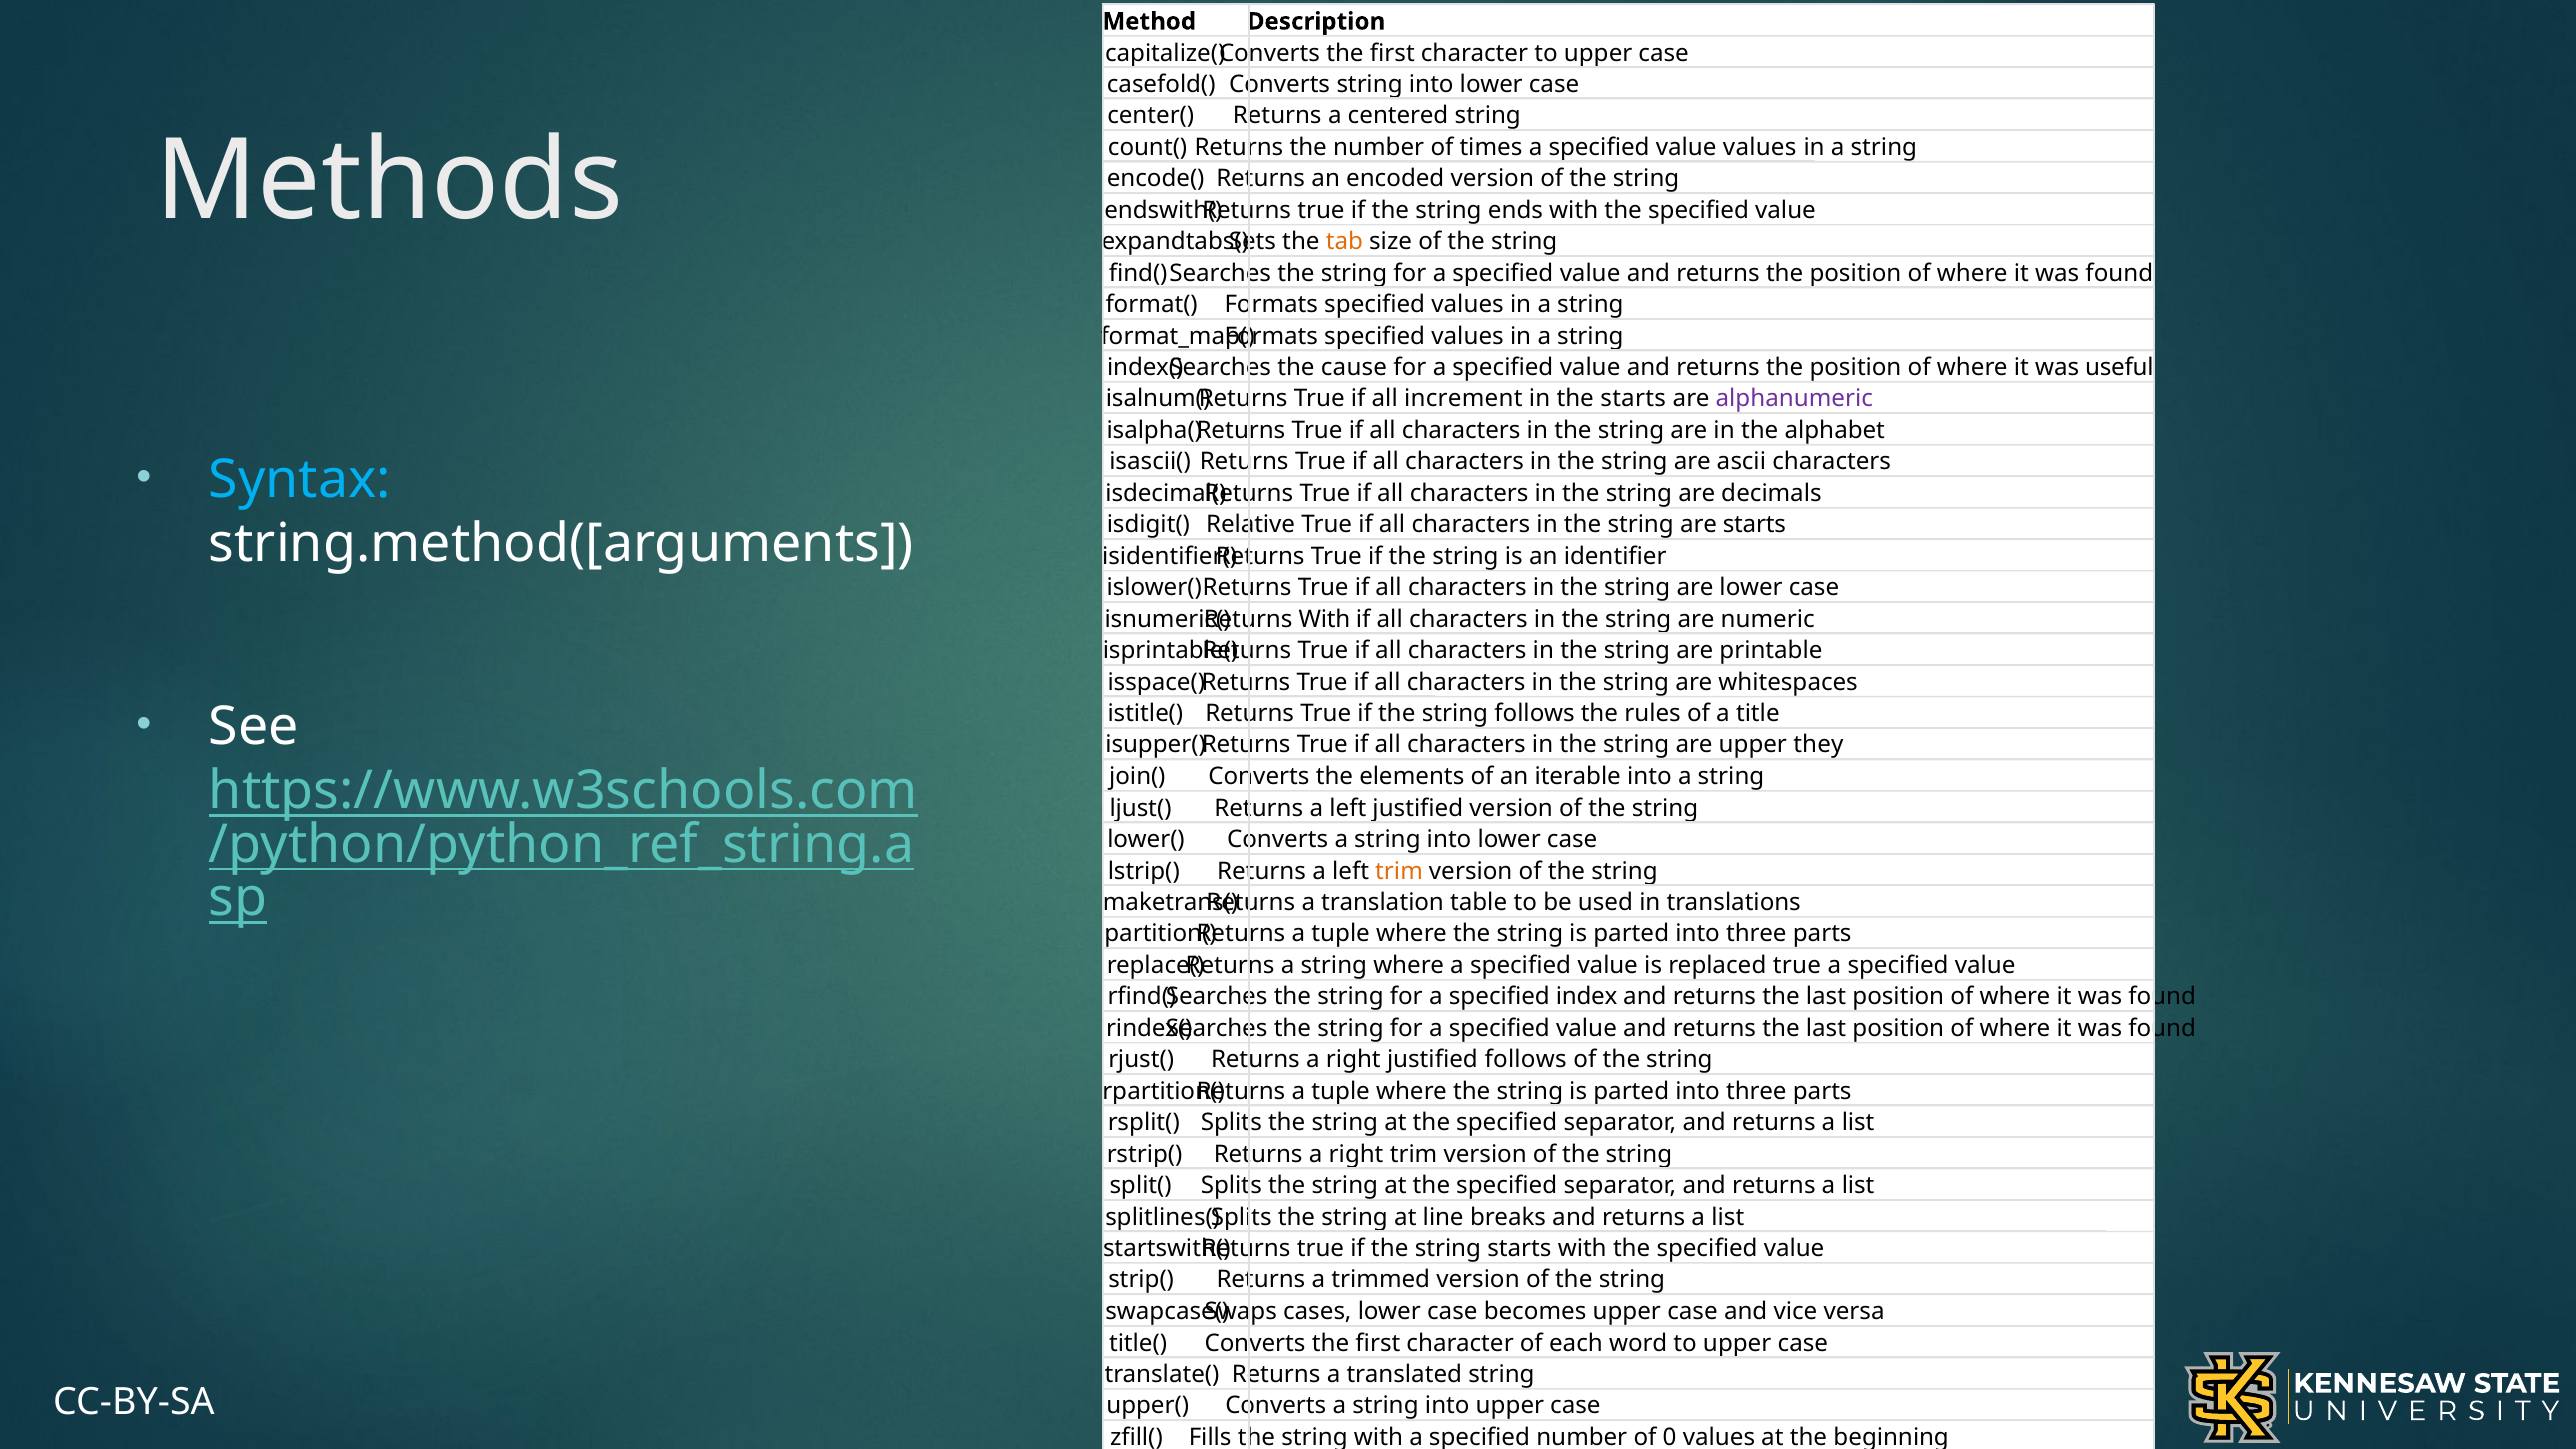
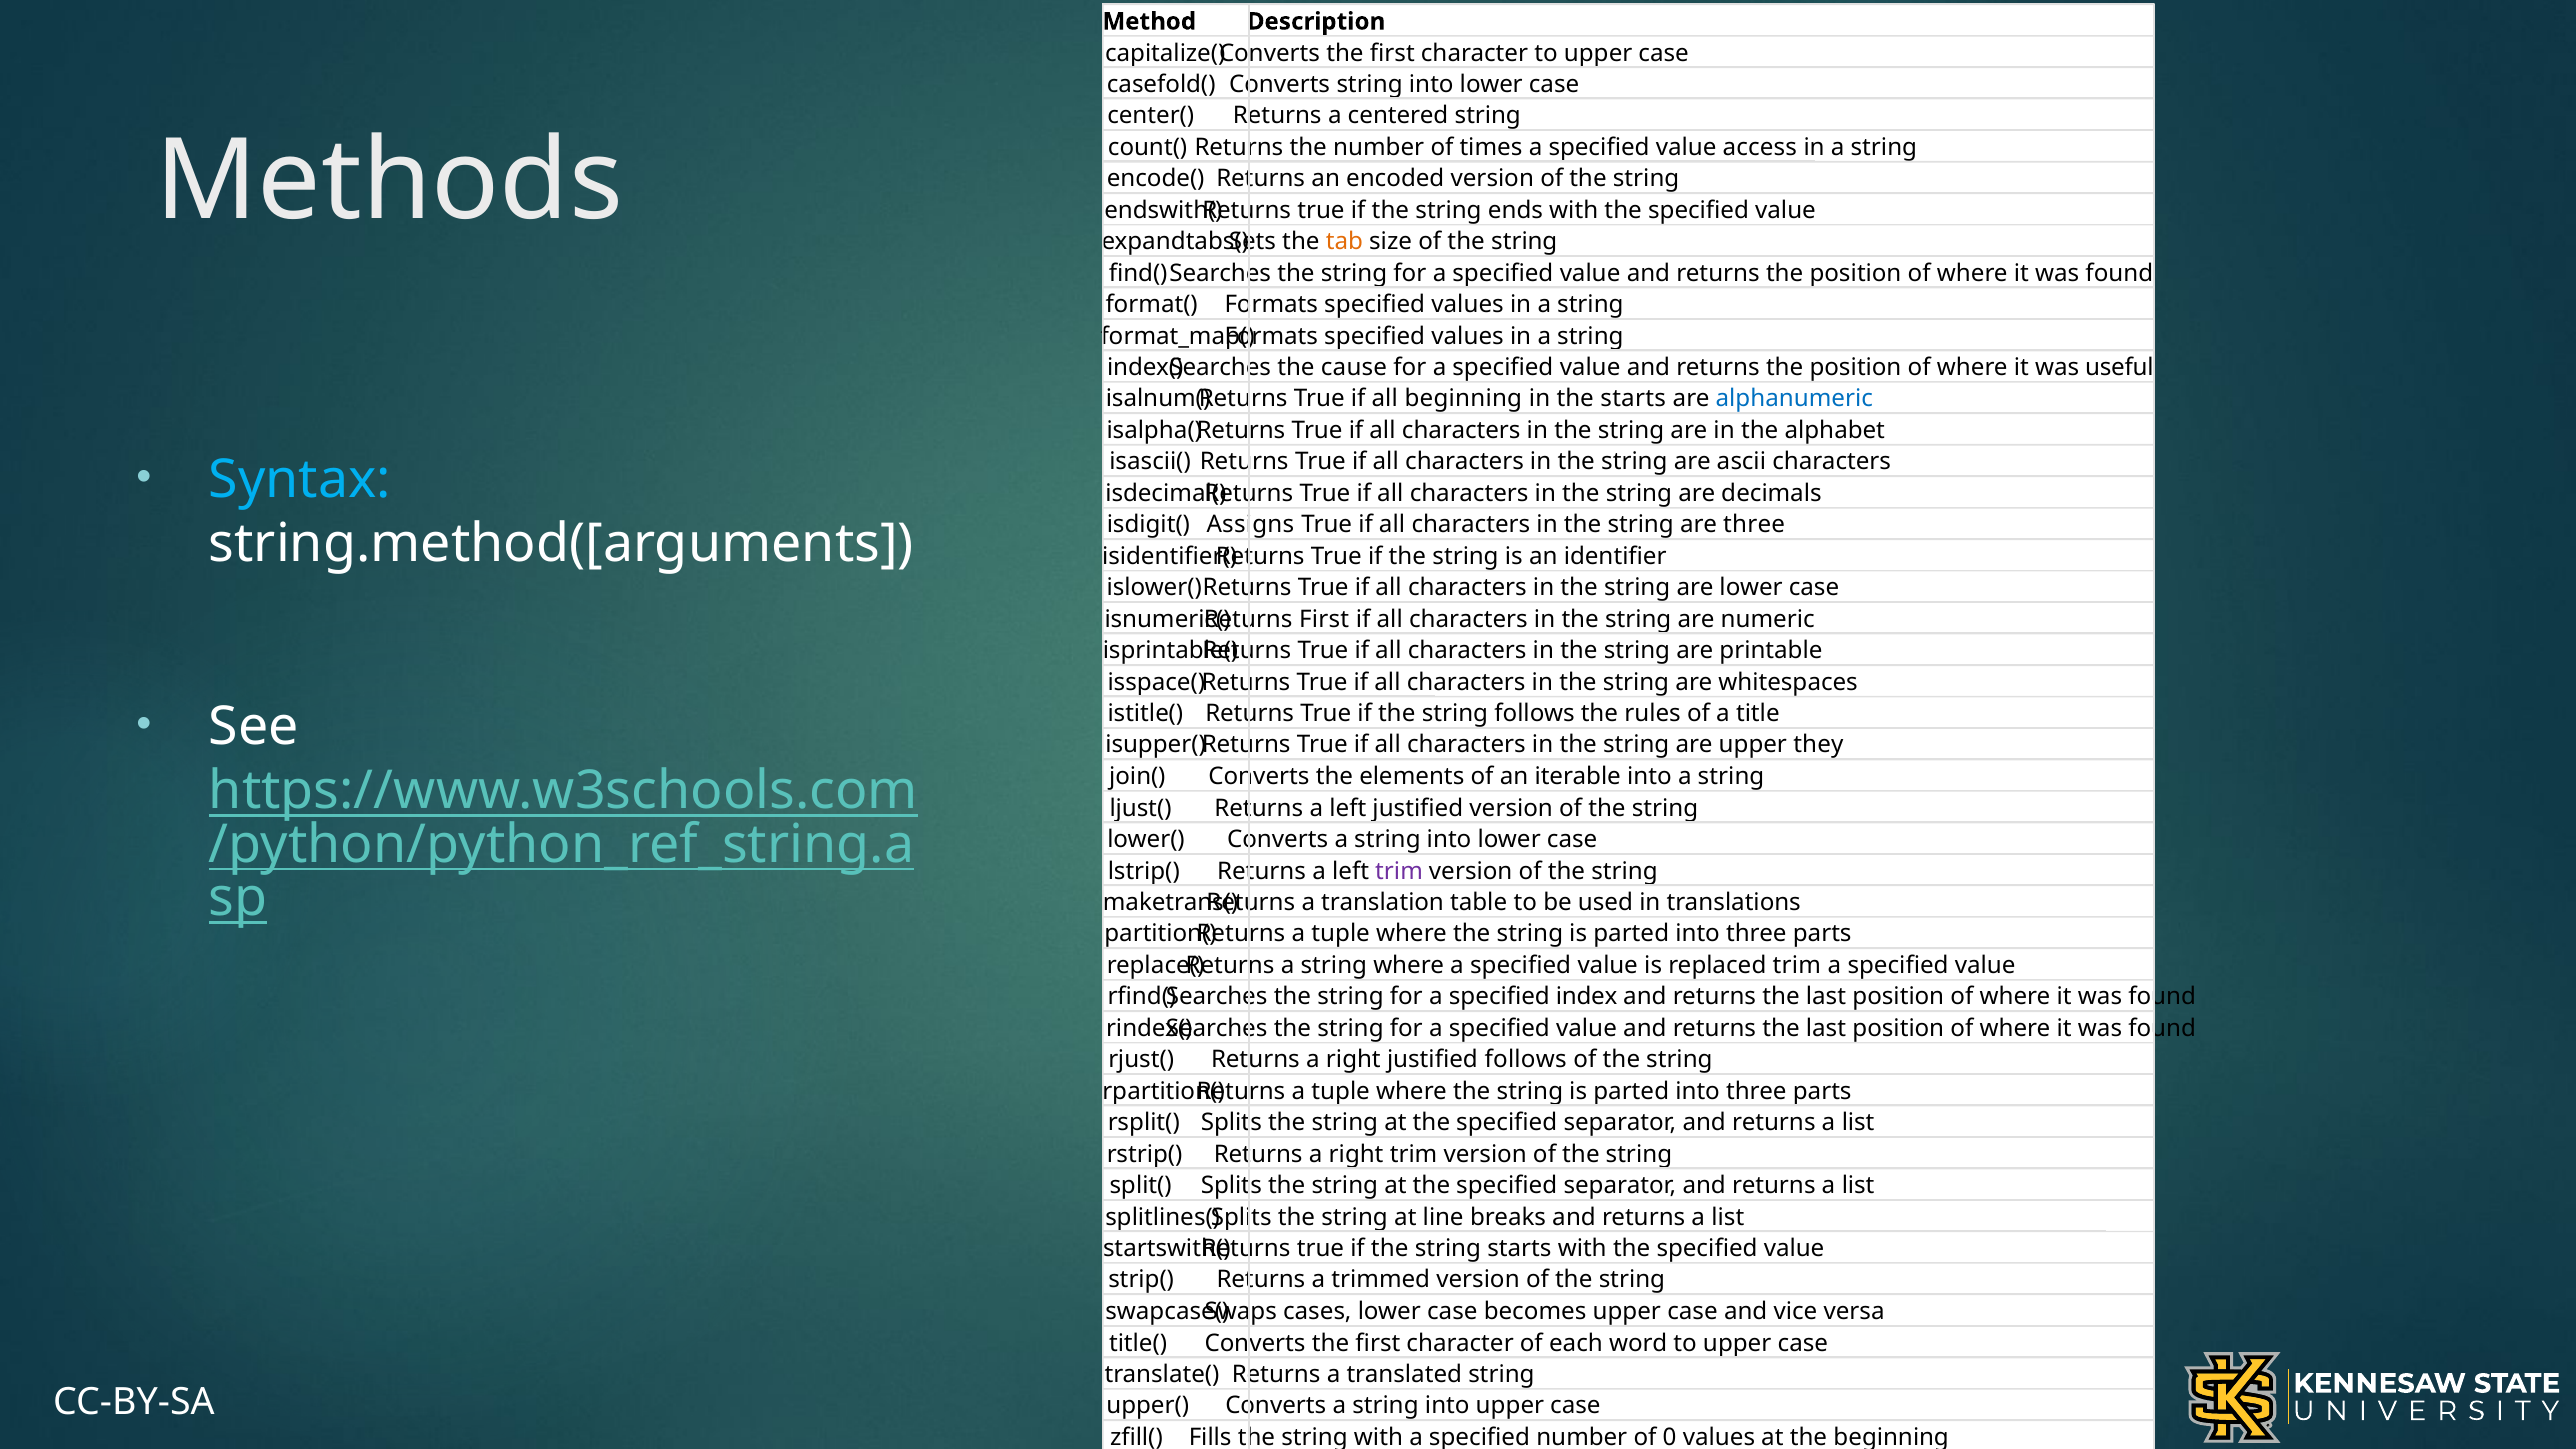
value values: values -> access (1760, 147)
all increment: increment -> beginning (1463, 399)
alphanumeric colour: purple -> blue (1794, 399)
Relative: Relative -> Assigns (1250, 525)
are starts: starts -> three (1754, 525)
Returns With: With -> First (1324, 619)
trim colour: orange -> purple (1399, 871)
replaced true: true -> trim (1797, 965)
